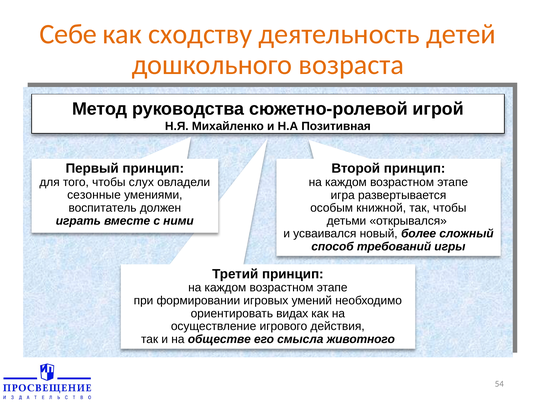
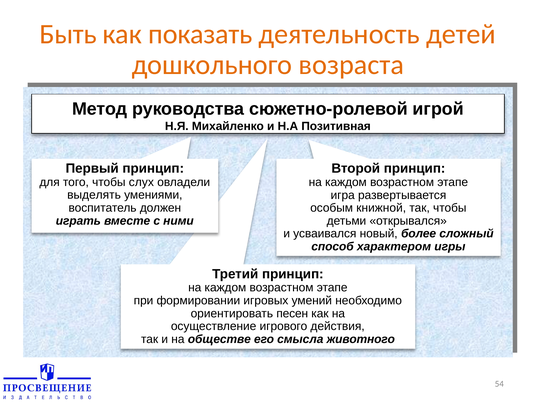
Себе: Себе -> Быть (68, 34)
сходству: сходству -> показать (200, 34)
сезонные: сезонные -> выделять (94, 195)
требований: требований -> характером (394, 246)
видах: видах -> песен (292, 313)
